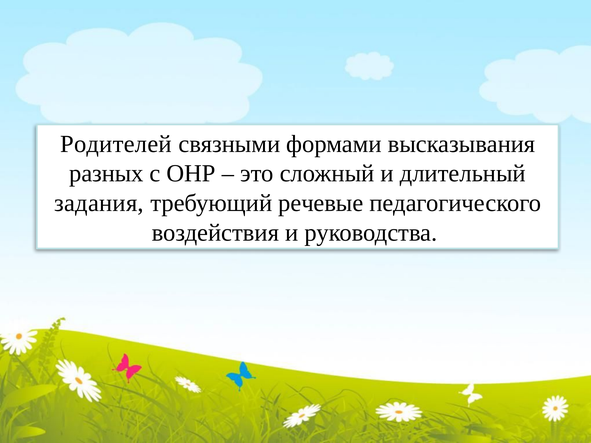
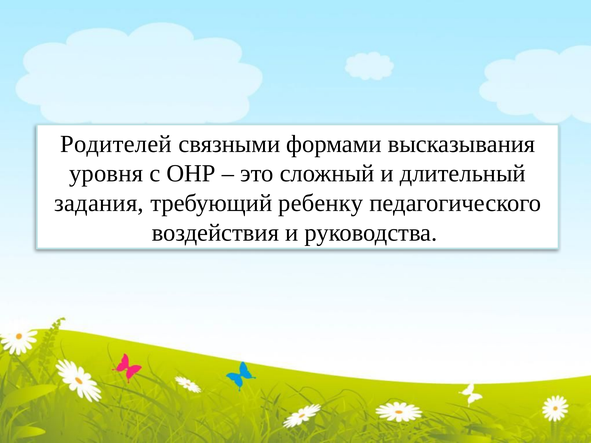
разных: разных -> уровня (106, 174)
речевые: речевые -> ребенку (321, 203)
